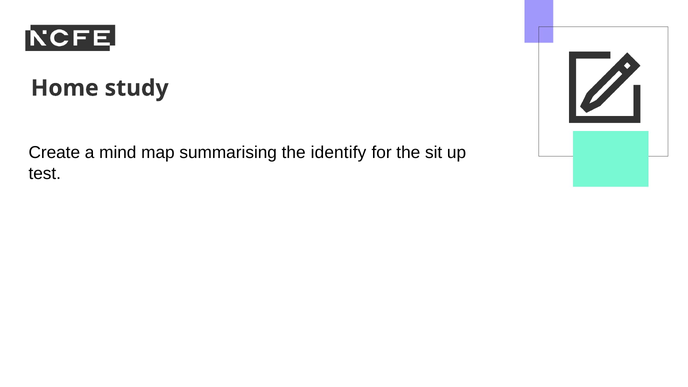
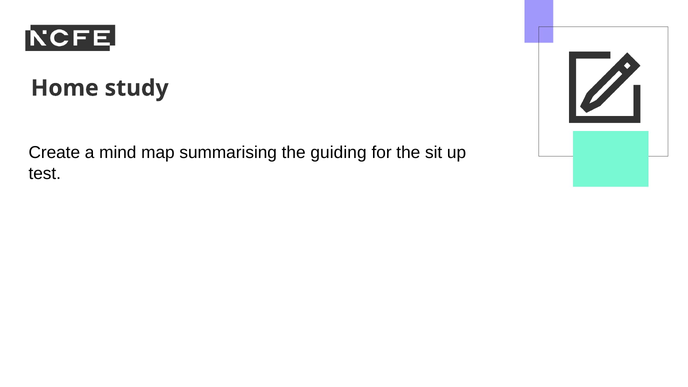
identify: identify -> guiding (339, 153)
